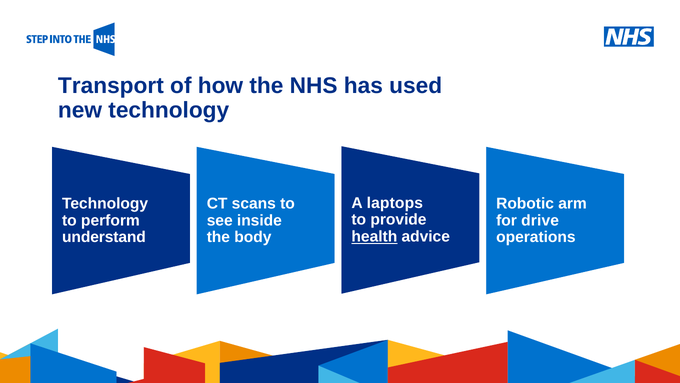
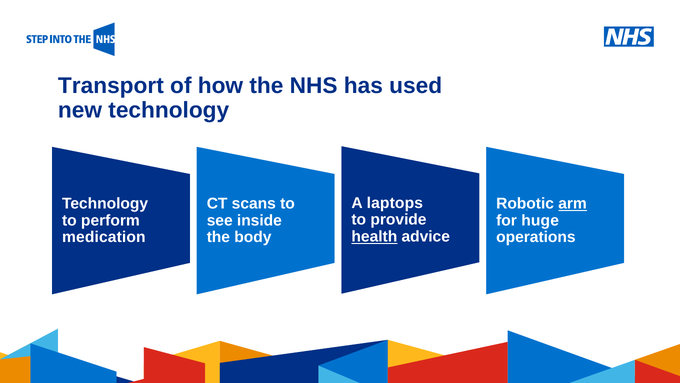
arm underline: none -> present (573, 203)
drive: drive -> huge (540, 220)
understand: understand -> medication (104, 237)
